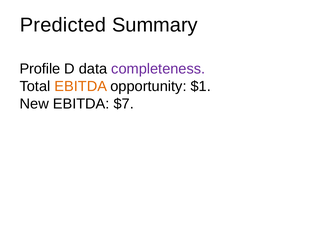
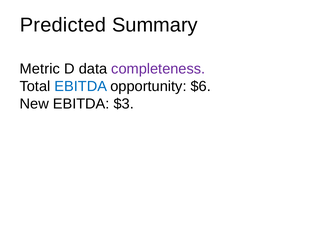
Profile: Profile -> Metric (40, 69)
EBITDA colour: orange -> blue (81, 86)
$1: $1 -> $6 (201, 86)
$7: $7 -> $3 (124, 104)
